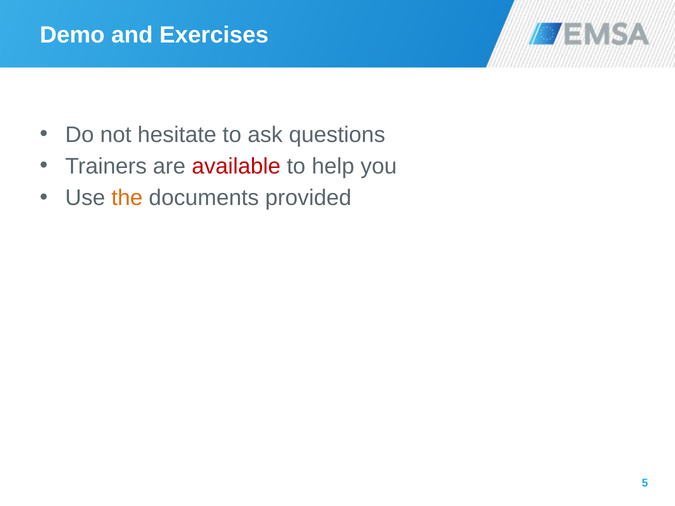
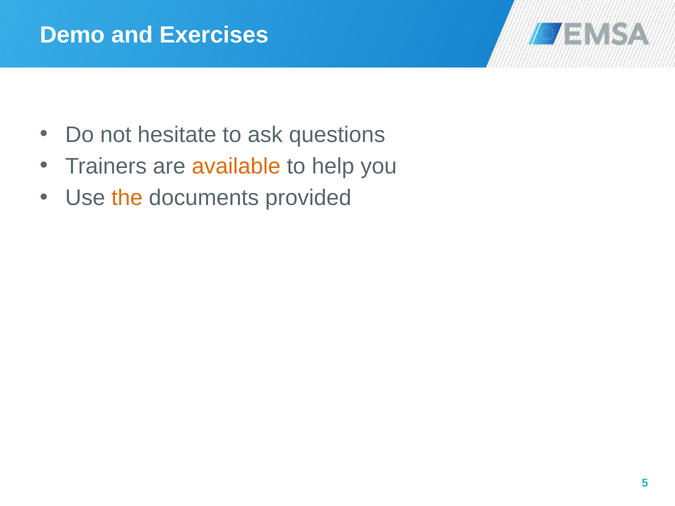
available colour: red -> orange (236, 166)
